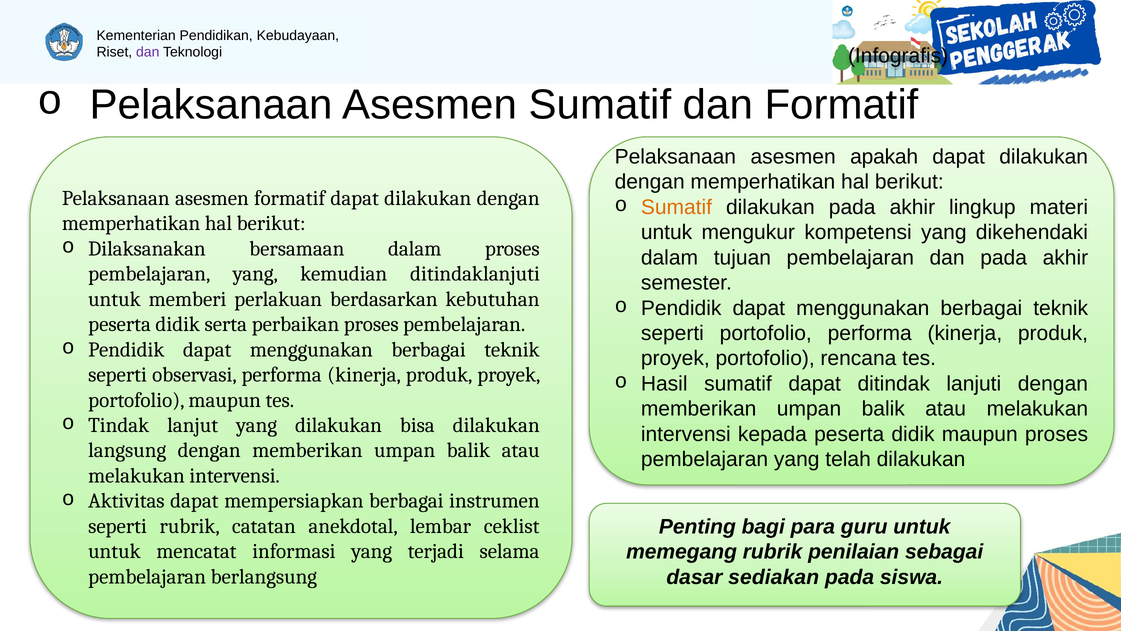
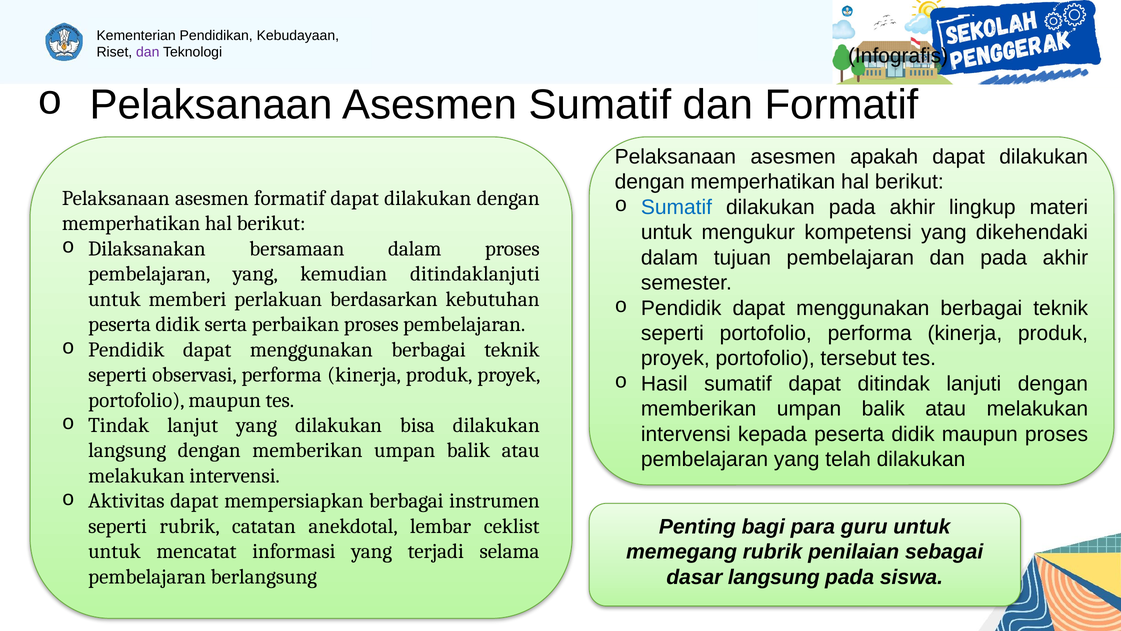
Sumatif colour: orange -> blue (676, 207)
rencana: rencana -> tersebut (858, 358)
dasar sediakan: sediakan -> langsung (774, 577)
